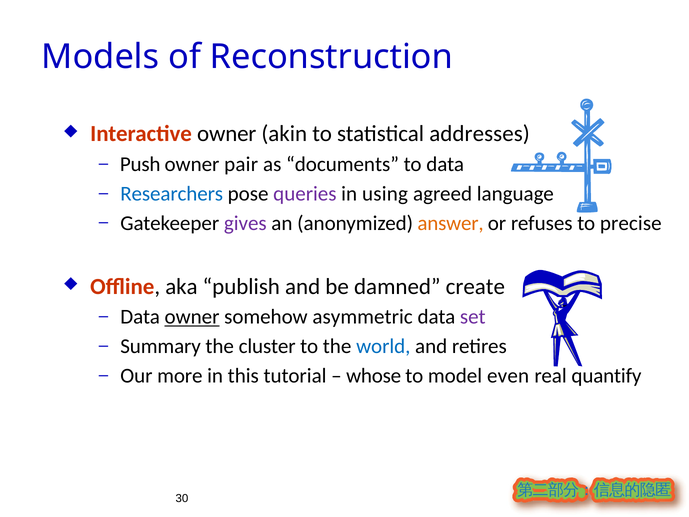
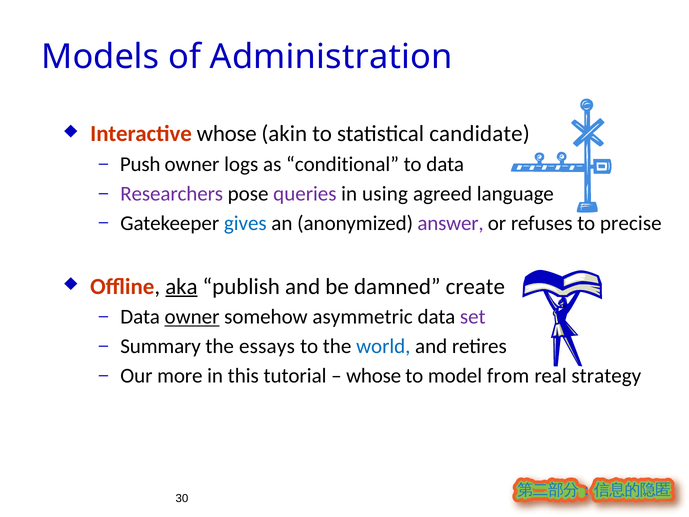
Reconstruction: Reconstruction -> Administration (331, 57)
Interactive owner: owner -> whose (227, 134)
addresses: addresses -> candidate (480, 134)
pair: pair -> logs (241, 164)
documents: documents -> conditional (343, 164)
Researchers colour: blue -> purple (172, 194)
gives colour: purple -> blue (245, 223)
answer colour: orange -> purple (451, 223)
aka underline: none -> present (181, 286)
cluster: cluster -> essays (267, 346)
even: even -> from (508, 376)
quantify: quantify -> strategy (606, 376)
